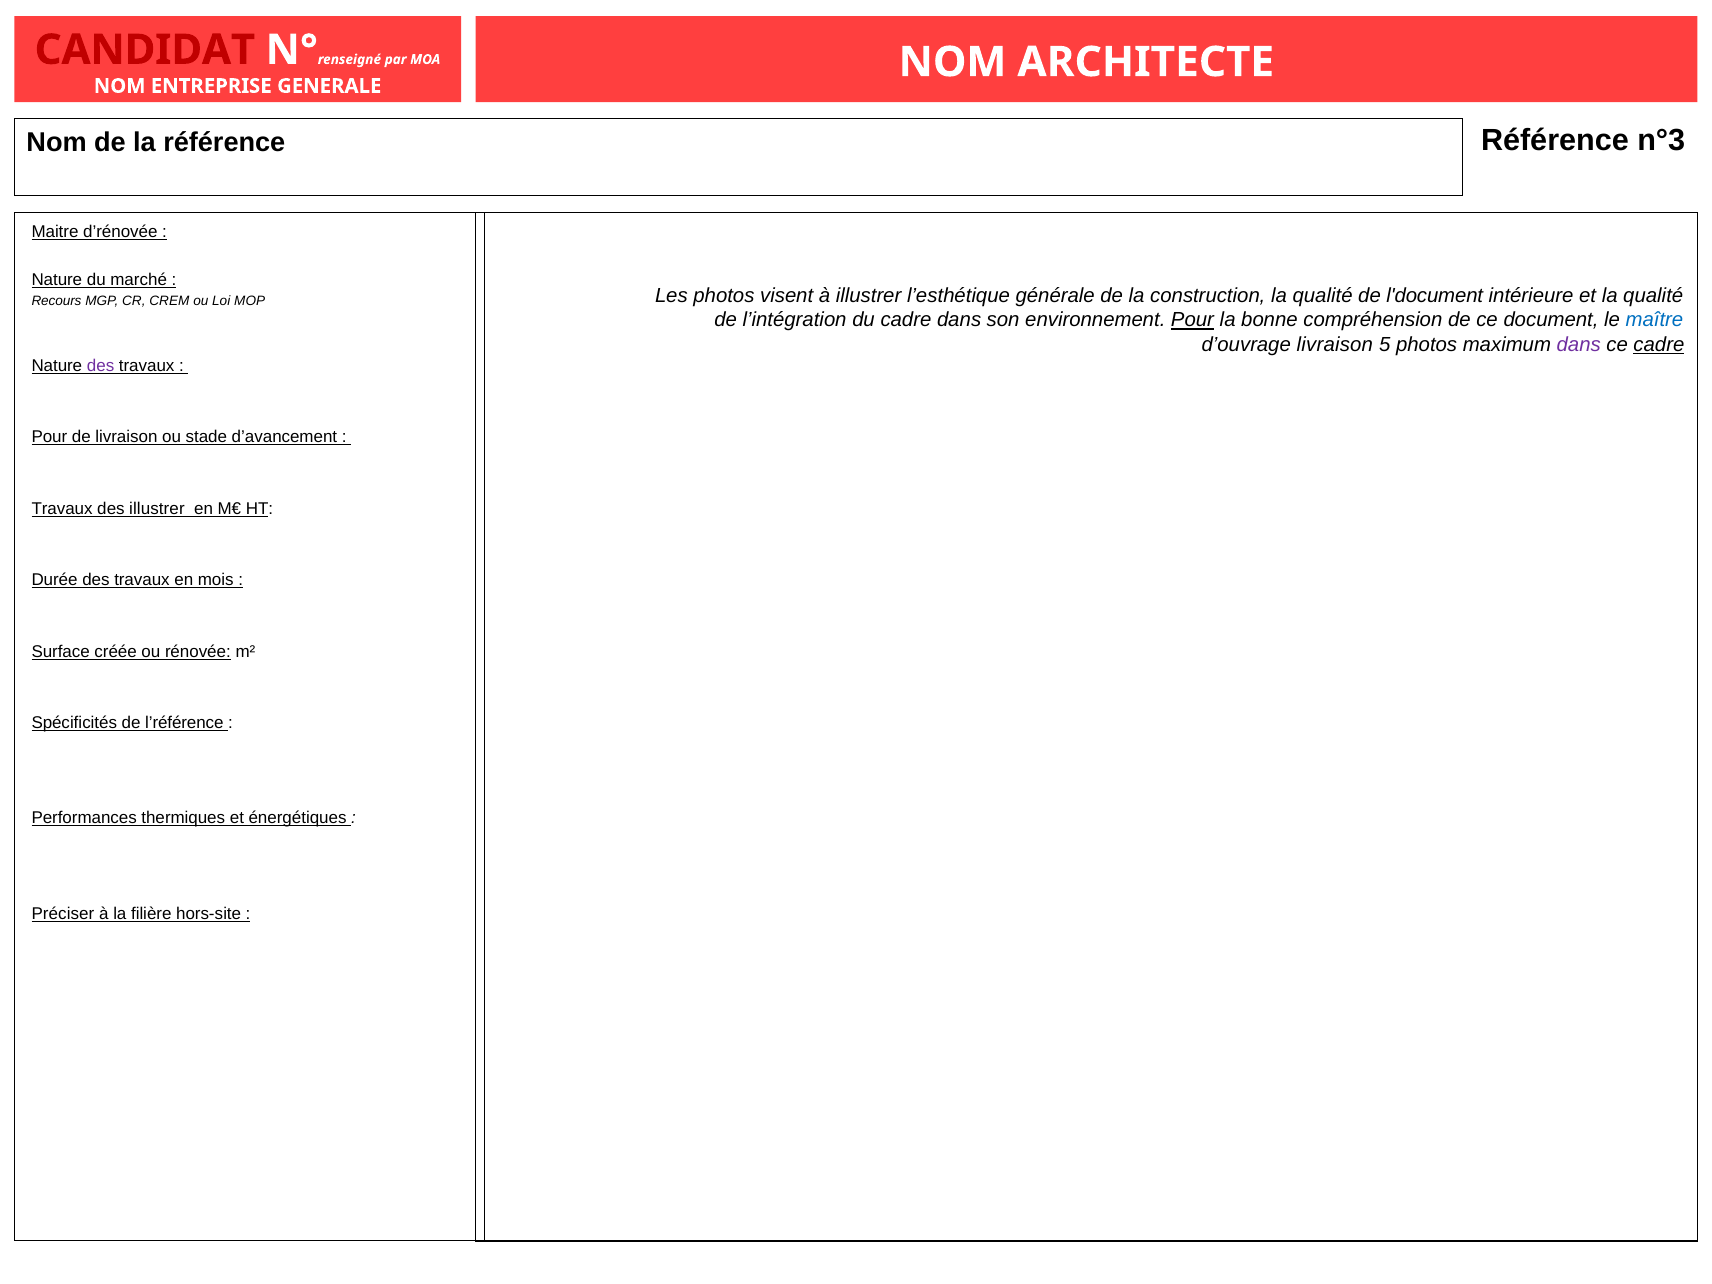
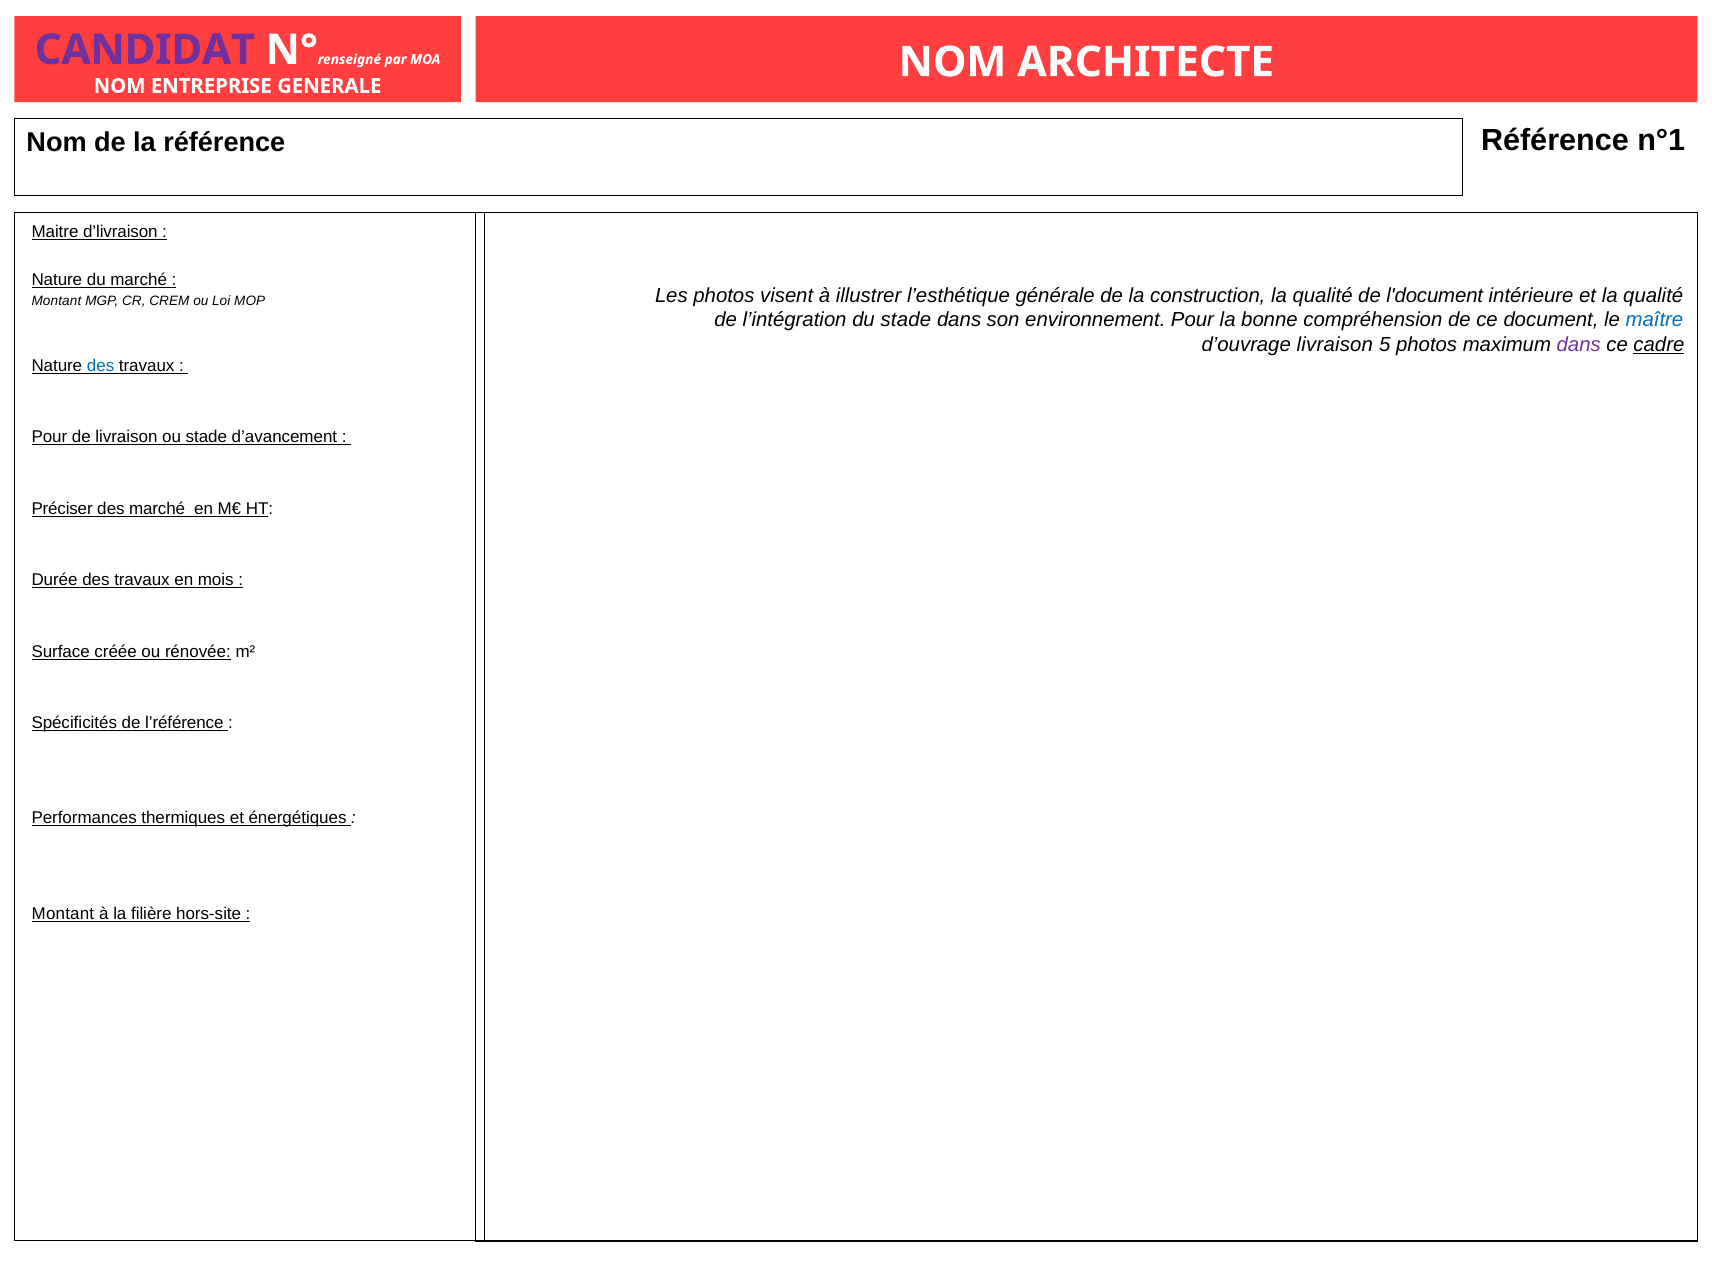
CANDIDAT colour: red -> purple (145, 50)
n°3: n°3 -> n°1 (1661, 141)
d’rénovée: d’rénovée -> d’livraison (120, 232)
Recours: Recours -> Montant (56, 301)
du cadre: cadre -> stade (906, 320)
Pour underline: present -> none (1192, 320)
des colour: purple -> blue (101, 366)
Travaux: Travaux -> Préciser (62, 509)
des illustrer: illustrer -> marché (157, 509)
Préciser: Préciser -> Montant (63, 914)
